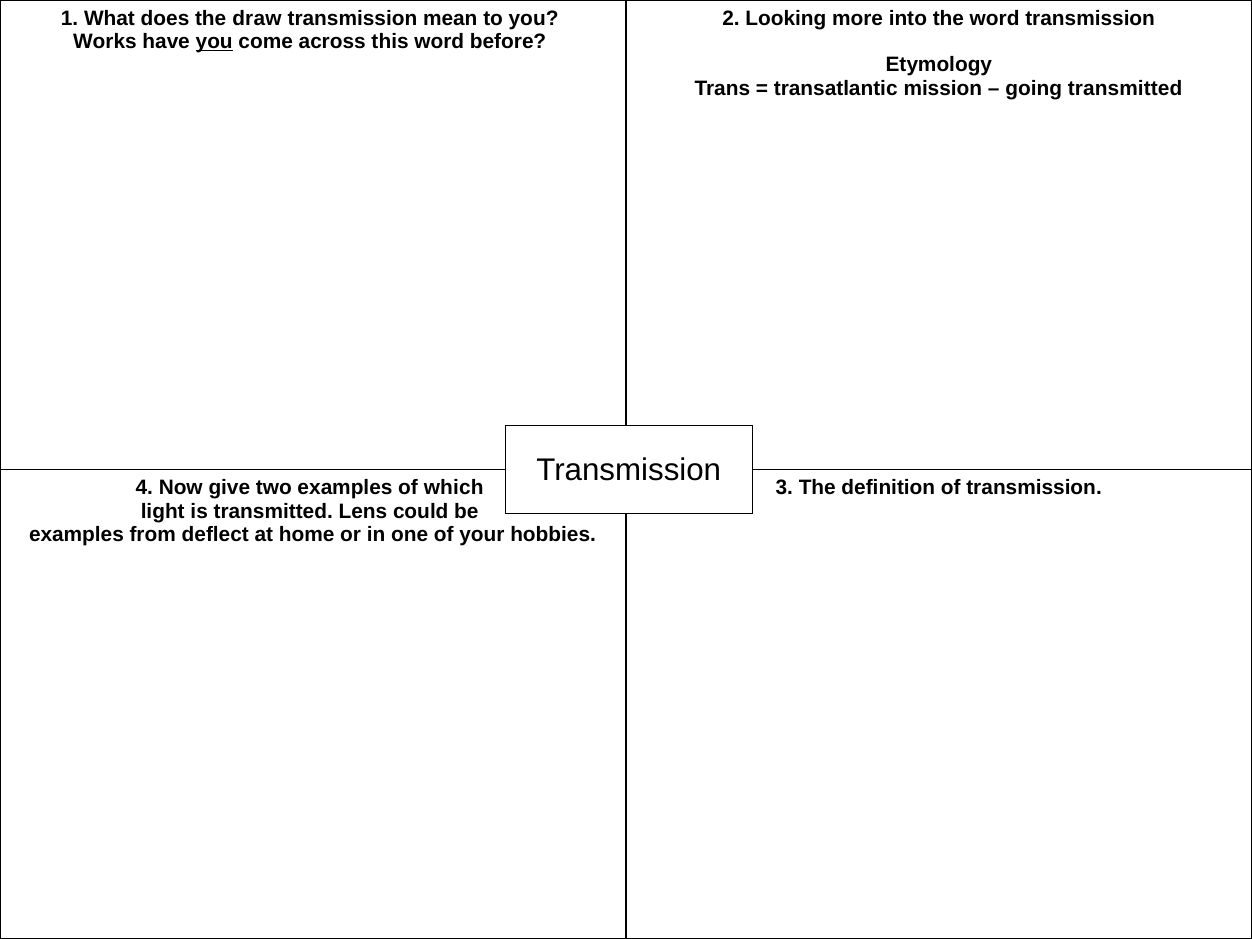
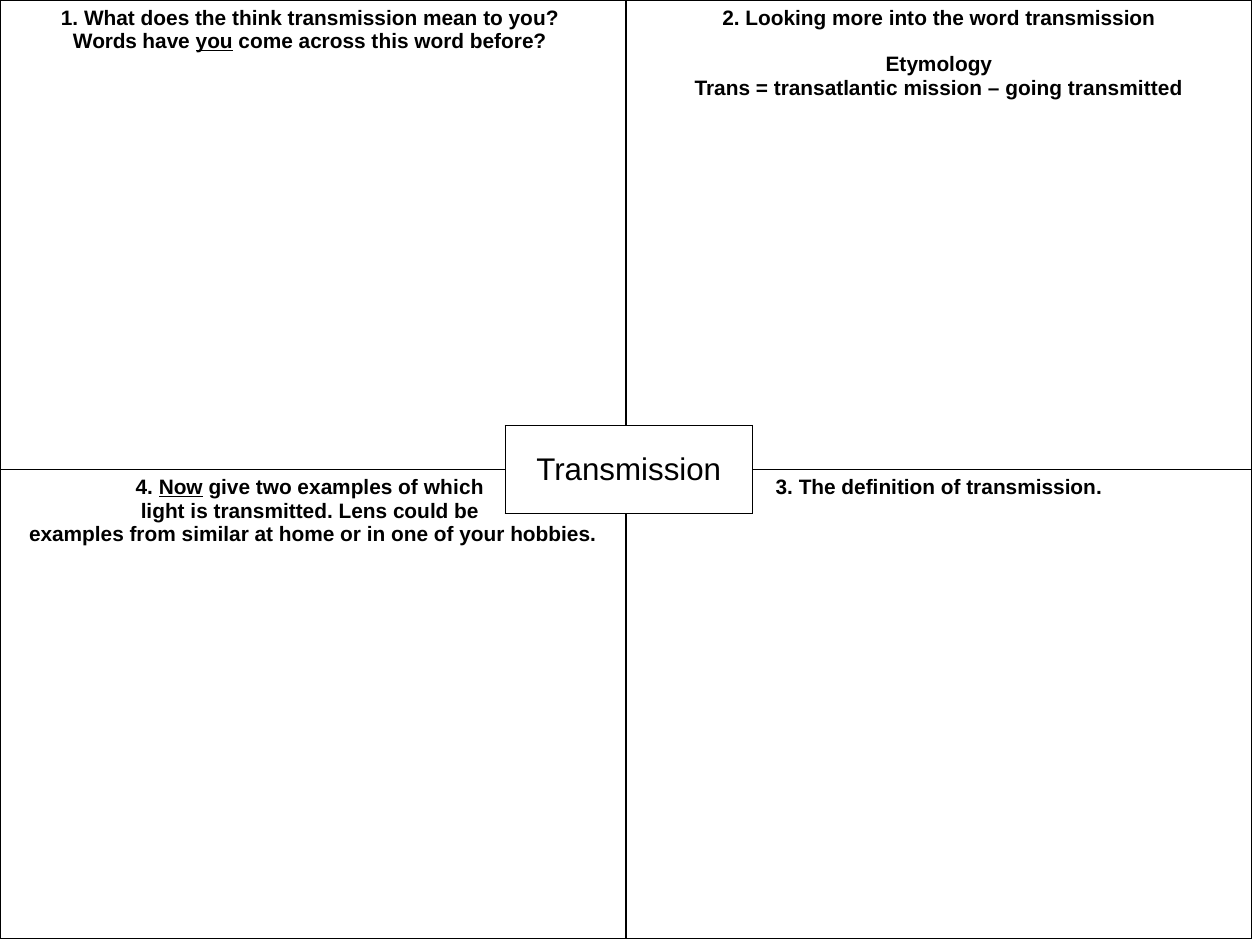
draw: draw -> think (257, 18)
Works: Works -> Words (105, 42)
Now underline: none -> present (181, 488)
deflect: deflect -> similar (215, 535)
